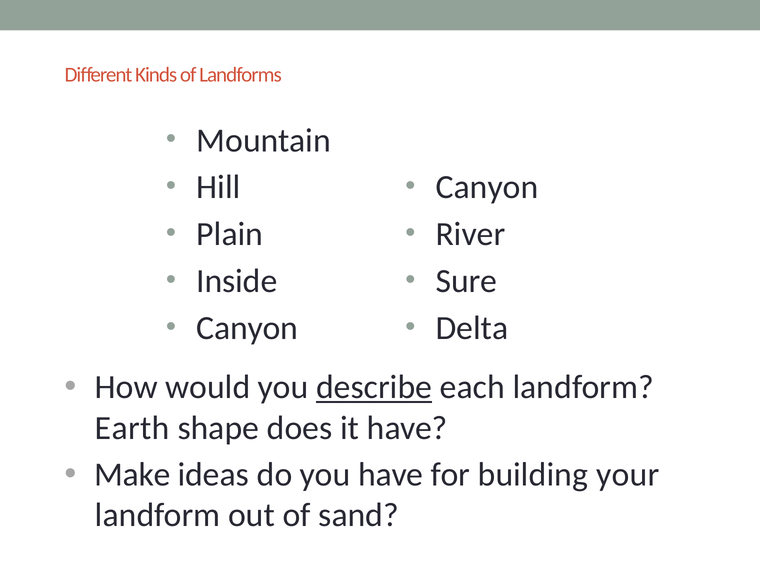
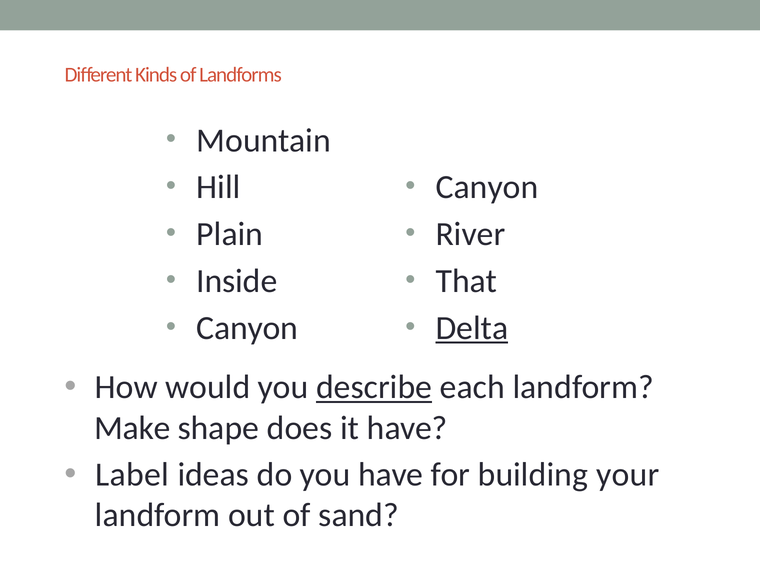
Sure: Sure -> That (466, 281)
Delta underline: none -> present (472, 328)
Earth: Earth -> Make (133, 428)
Make: Make -> Label (132, 475)
